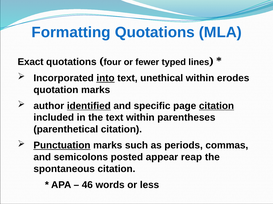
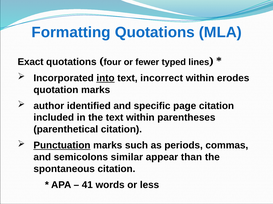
unethical: unethical -> incorrect (162, 78)
identified underline: present -> none (89, 106)
citation underline: present -> none (216, 106)
posted: posted -> similar (127, 158)
reap: reap -> than (191, 158)
46: 46 -> 41 (87, 186)
